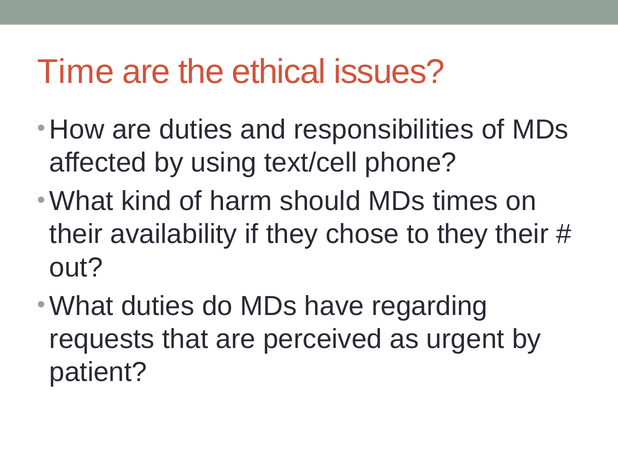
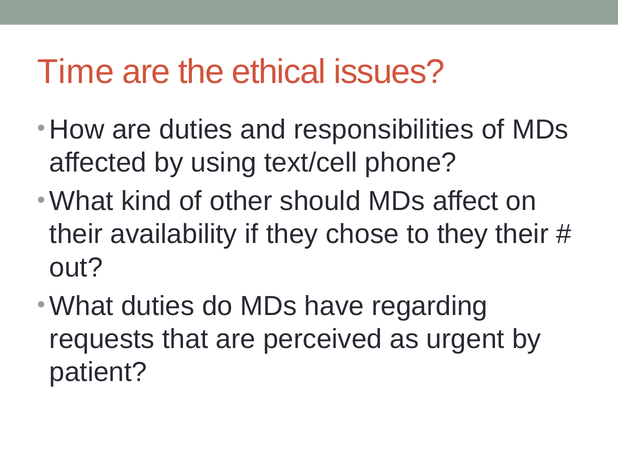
harm: harm -> other (241, 201)
times: times -> affect (466, 201)
